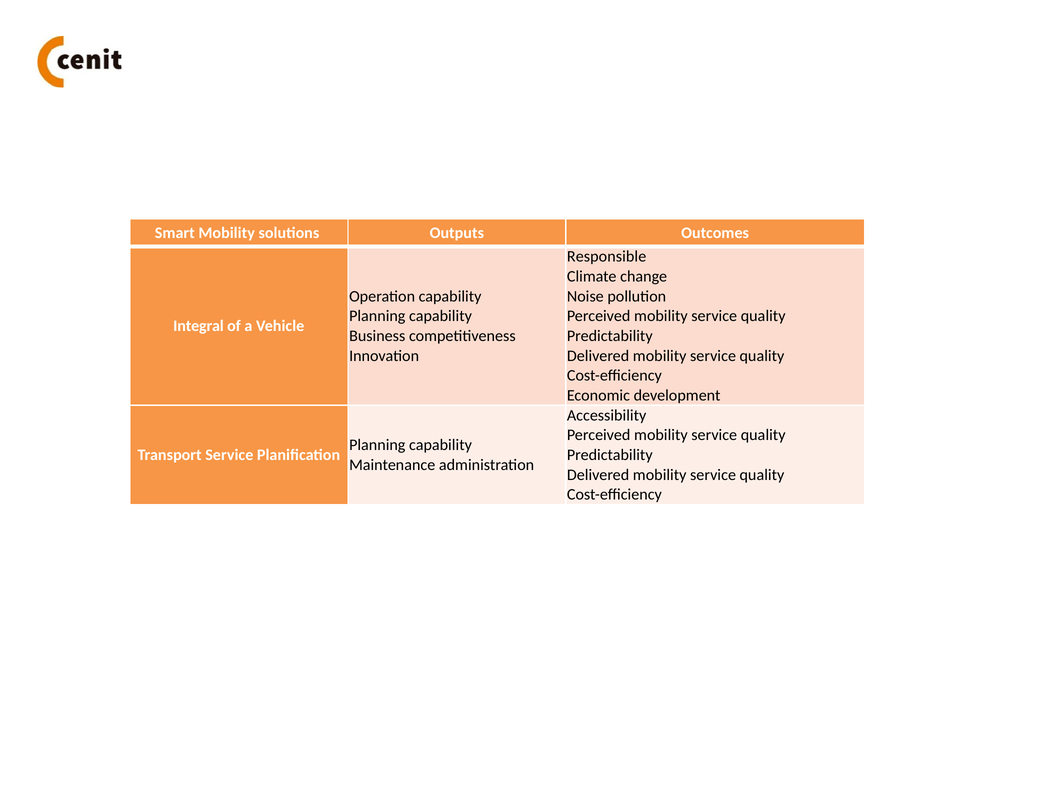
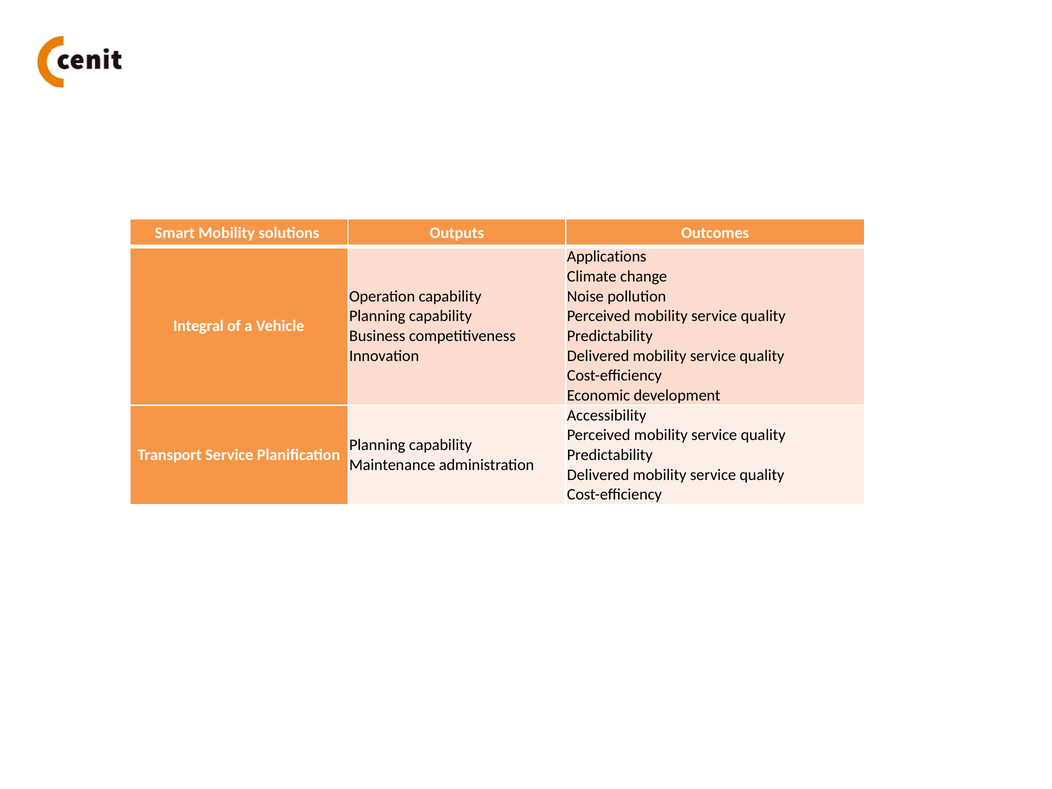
Responsible: Responsible -> Applications (607, 257)
